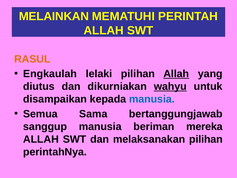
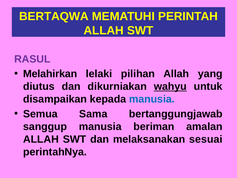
MELAINKAN: MELAINKAN -> BERTAQWA (54, 16)
RASUL colour: orange -> purple (32, 59)
Engkaulah: Engkaulah -> Melahirkan (50, 74)
Allah underline: present -> none (176, 74)
mereka: mereka -> amalan (204, 126)
melaksanakan pilihan: pilihan -> sesuai (206, 139)
